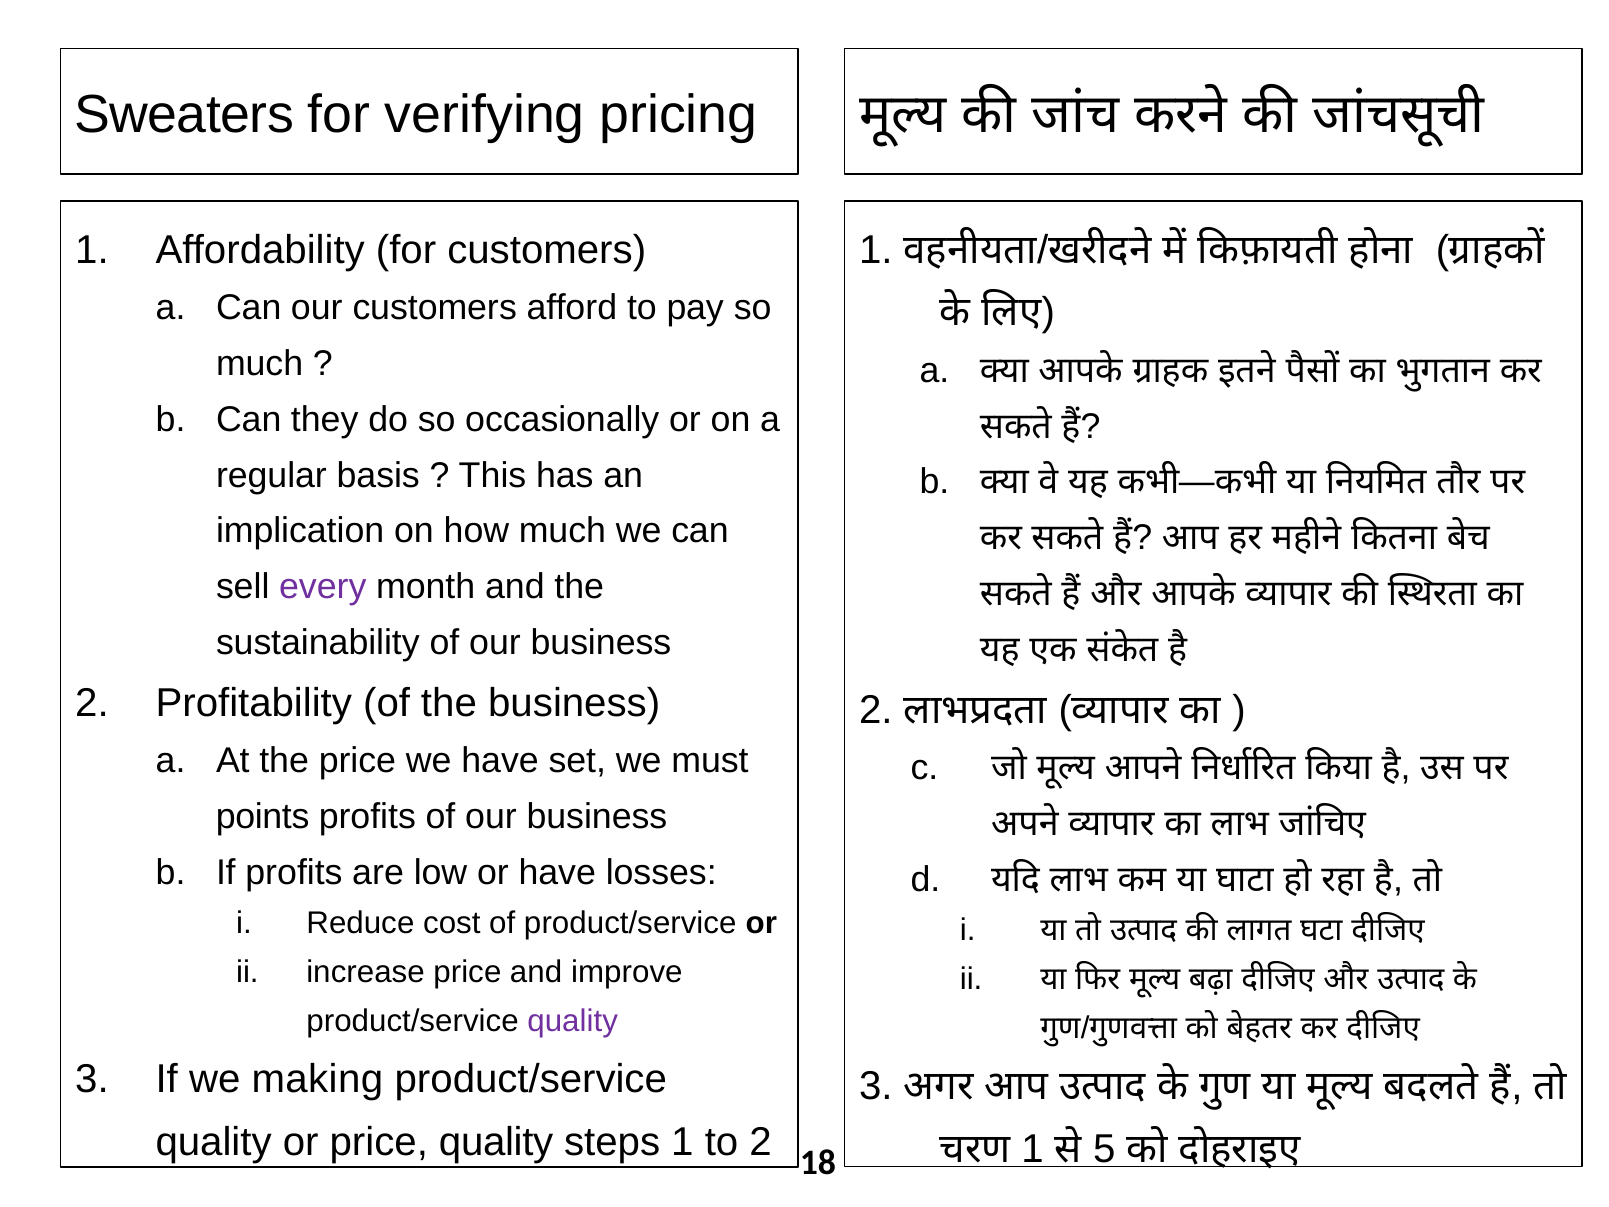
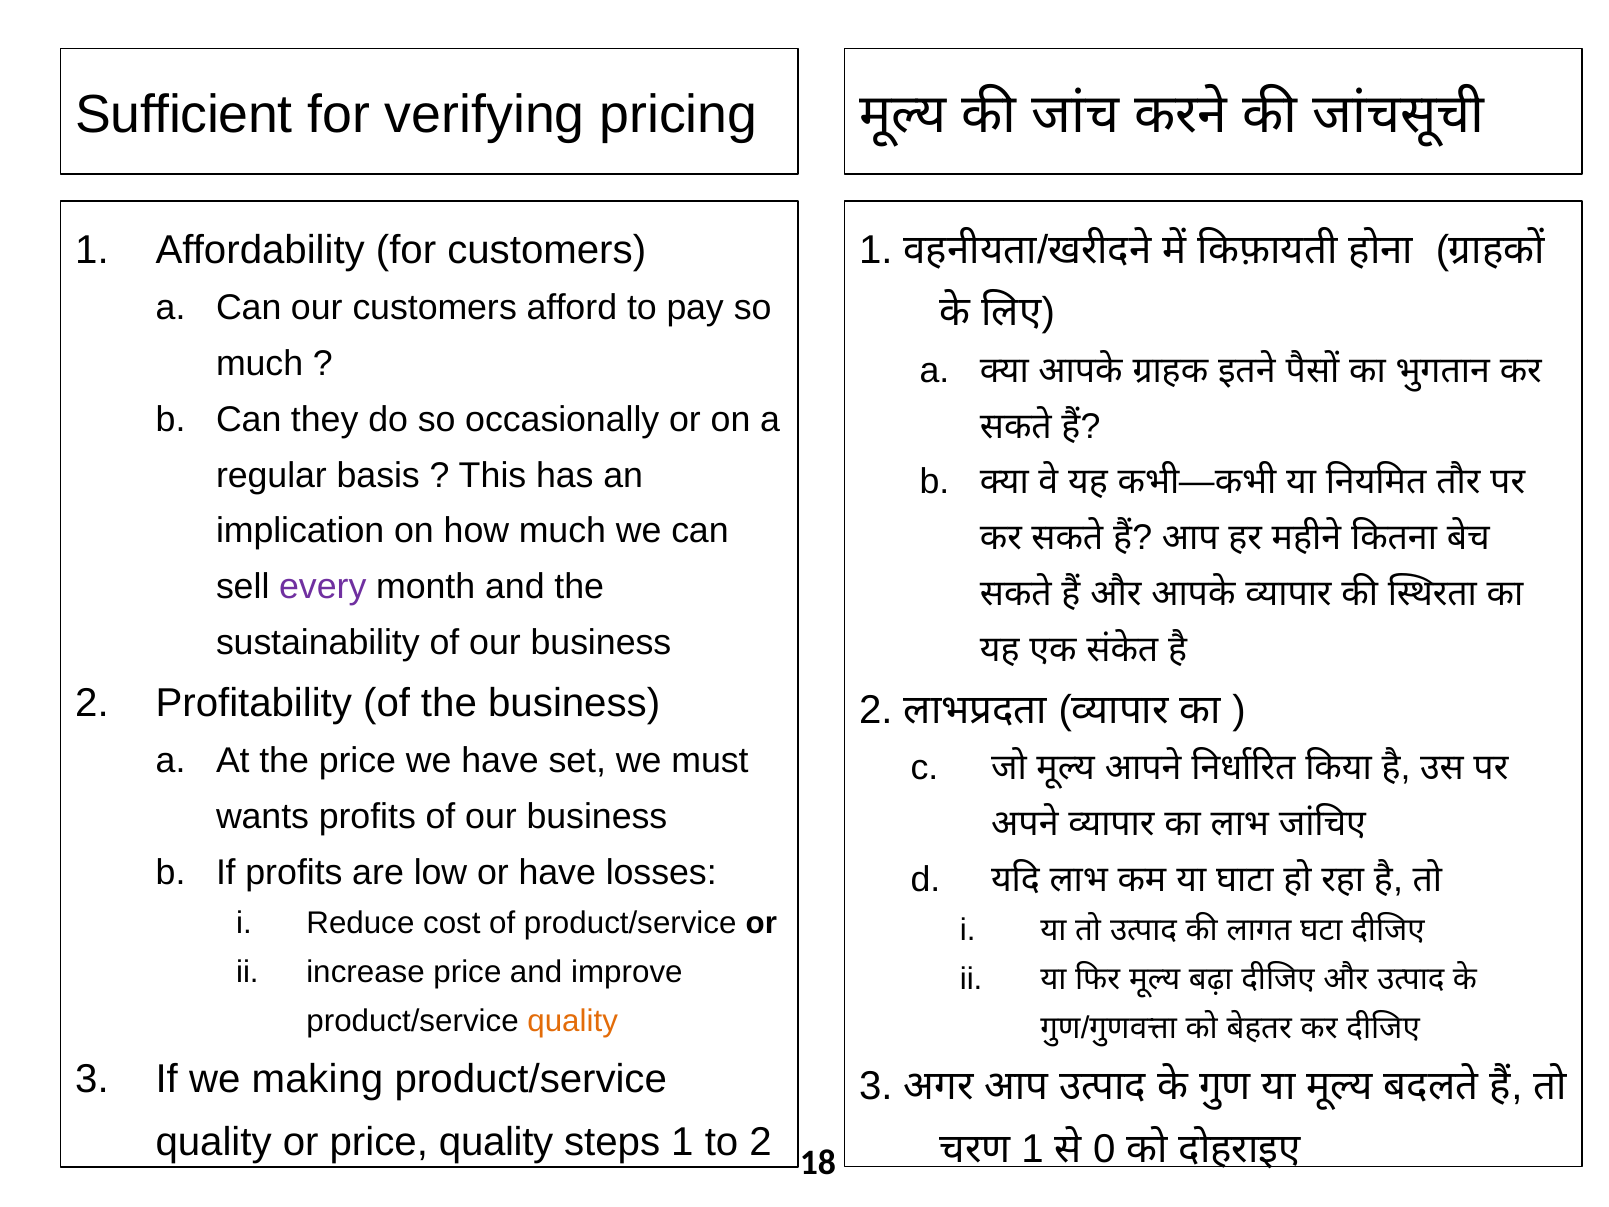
Sweaters: Sweaters -> Sufficient (184, 115)
points: points -> wants (262, 817)
quality colour: purple -> orange (573, 1021)
5: 5 -> 0 (1104, 1149)
